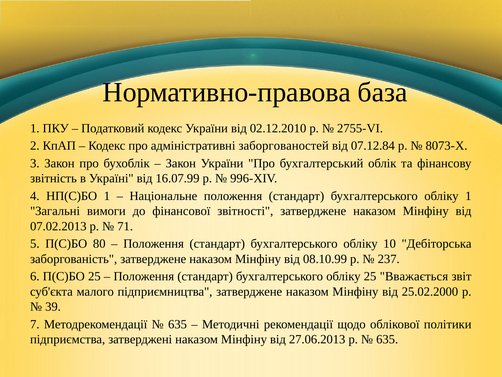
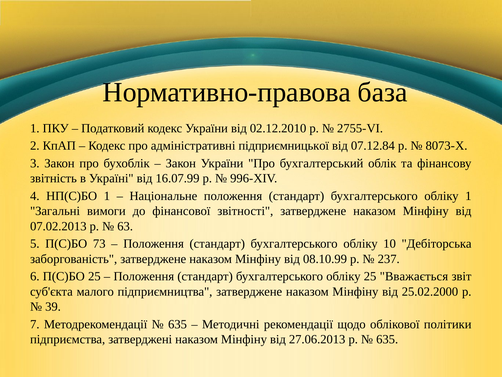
заборгованостей: заборгованостей -> підприємницької (284, 146)
71: 71 -> 63 (125, 226)
80: 80 -> 73 (99, 244)
